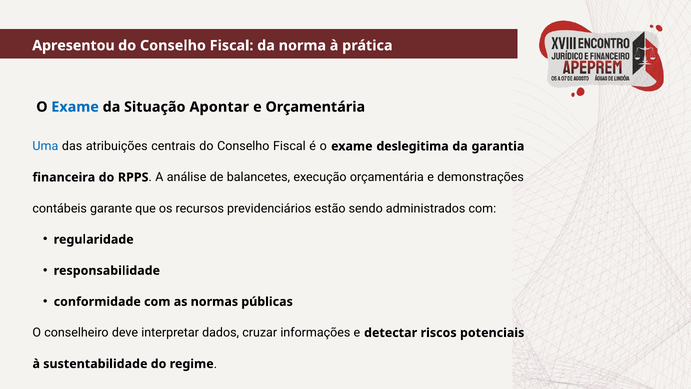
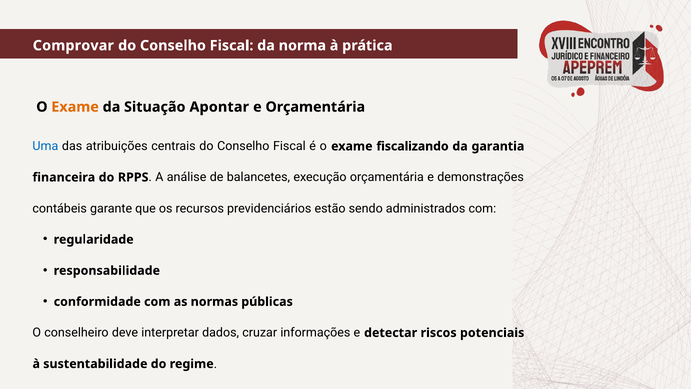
Apresentou: Apresentou -> Comprovar (73, 46)
Exame colour: blue -> orange (75, 107)
deslegitima: deslegitima -> fiscalizando (413, 146)
